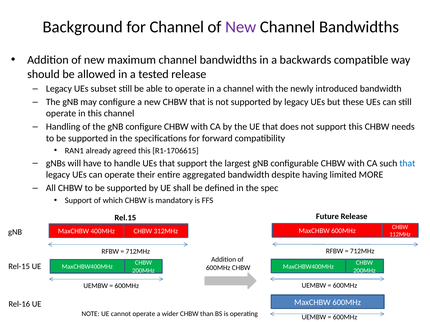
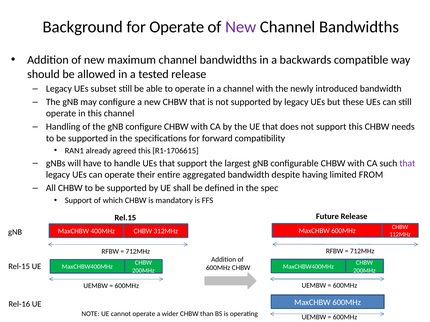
for Channel: Channel -> Operate (177, 27)
that colour: blue -> purple (407, 164)
MORE: MORE -> FROM (371, 175)
